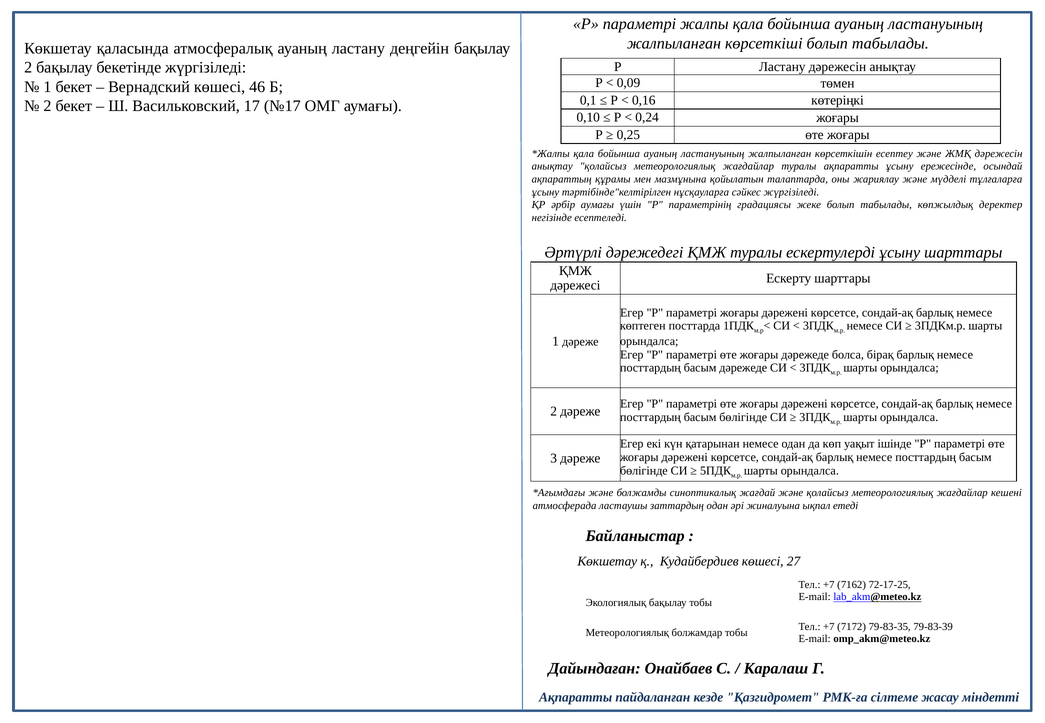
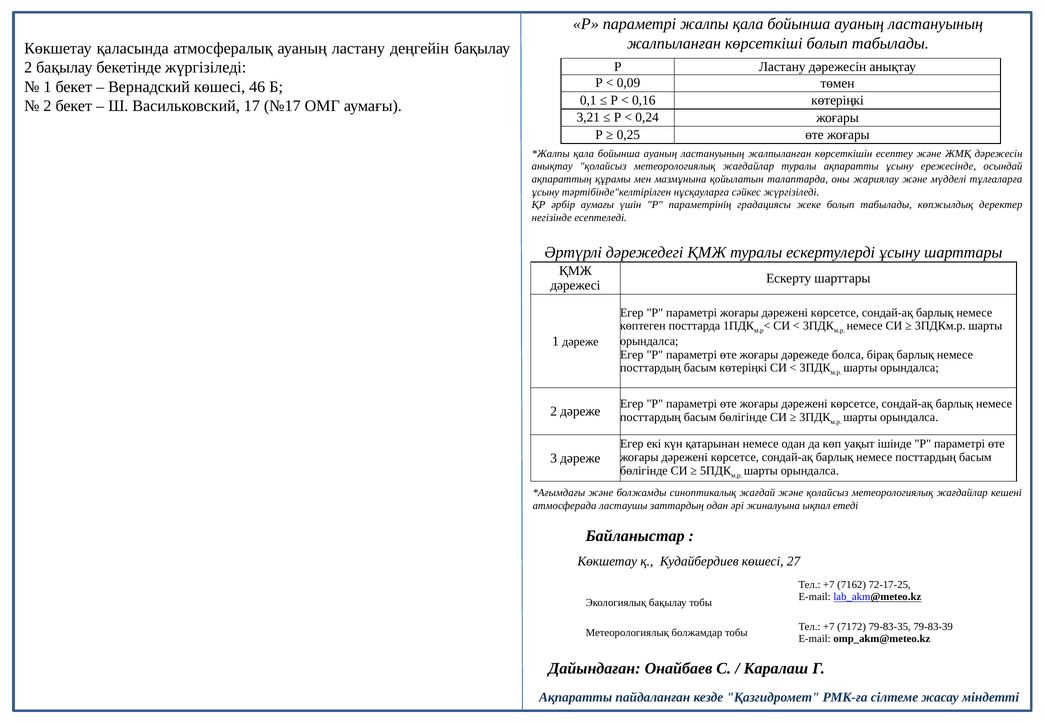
0,10: 0,10 -> 3,21 (588, 118)
басым дәрежеде: дәрежеде -> көтеріңкі (743, 368)
